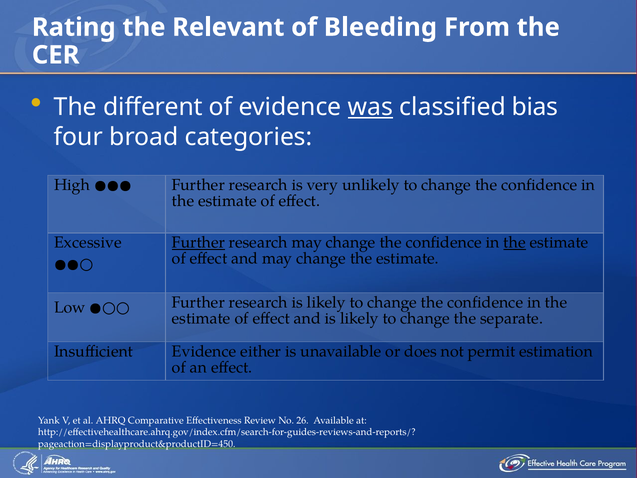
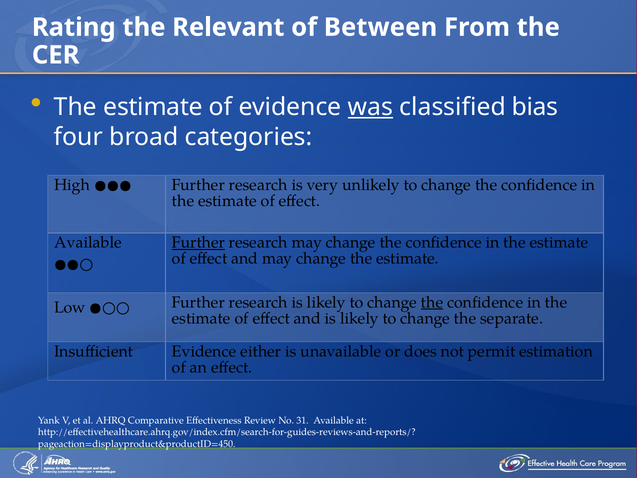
Bleeding: Bleeding -> Between (381, 27)
different: different -> estimate (153, 107)
Excessive: Excessive -> Available (88, 242)
the underline: present -> none (515, 242)
the underline: none -> present (432, 302)
26: 26 -> 31 (303, 420)
